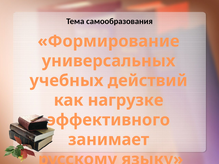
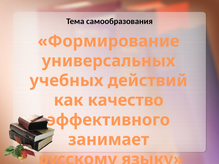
нагрузке: нагрузке -> качество (126, 100)
